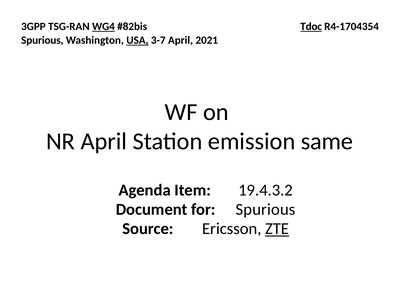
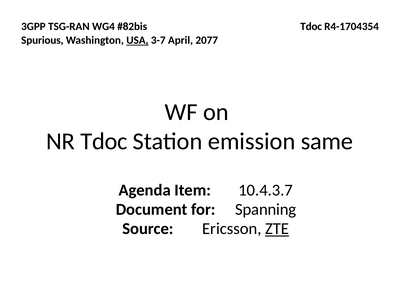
WG4 underline: present -> none (103, 27)
Tdoc underline: present -> none (311, 27)
2021: 2021 -> 2077 (207, 40)
NR April: April -> Tdoc (104, 141)
19.4.3.2: 19.4.3.2 -> 10.4.3.7 (266, 190)
for Spurious: Spurious -> Spanning (266, 210)
